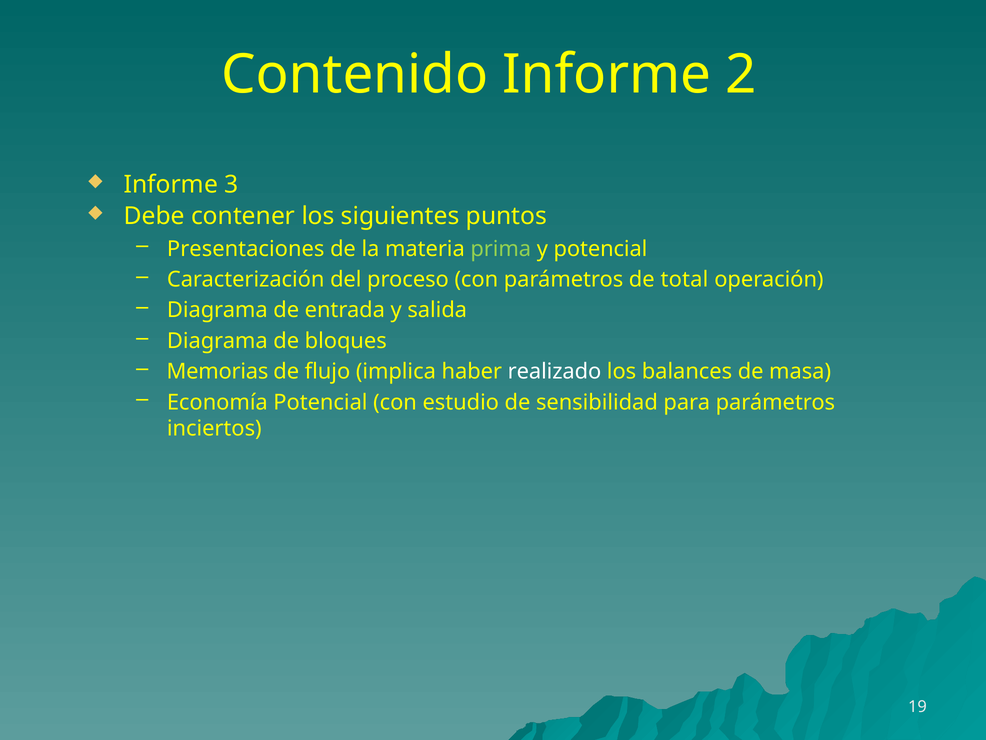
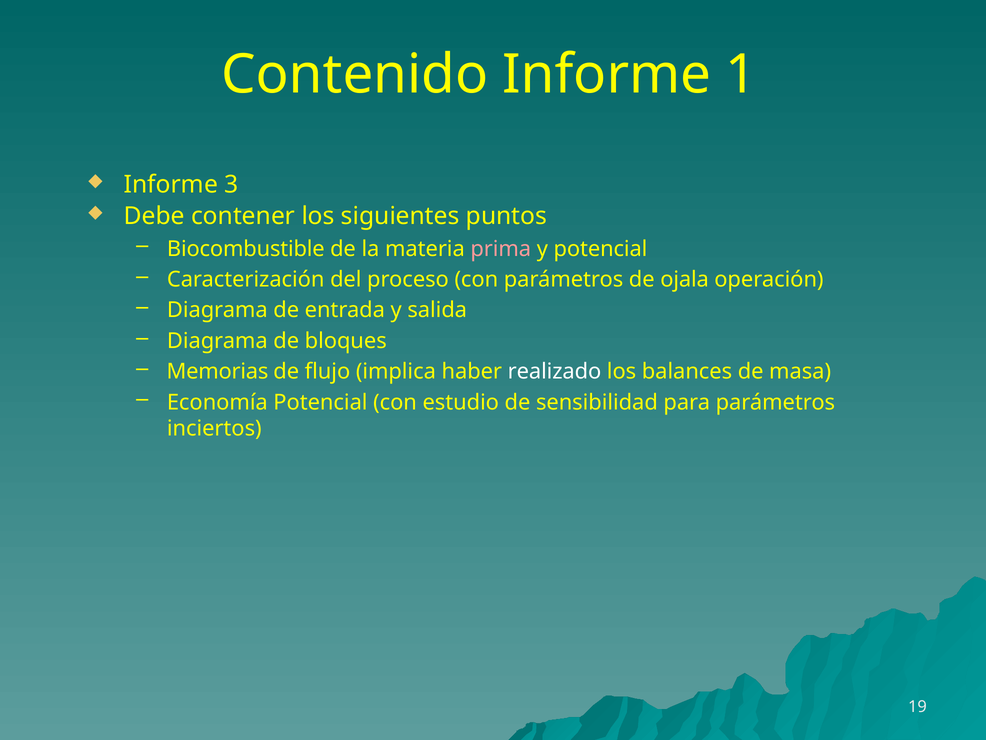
2: 2 -> 1 (741, 74)
Presentaciones: Presentaciones -> Biocombustible (246, 249)
prima colour: light green -> pink (501, 249)
total: total -> ojala (685, 279)
